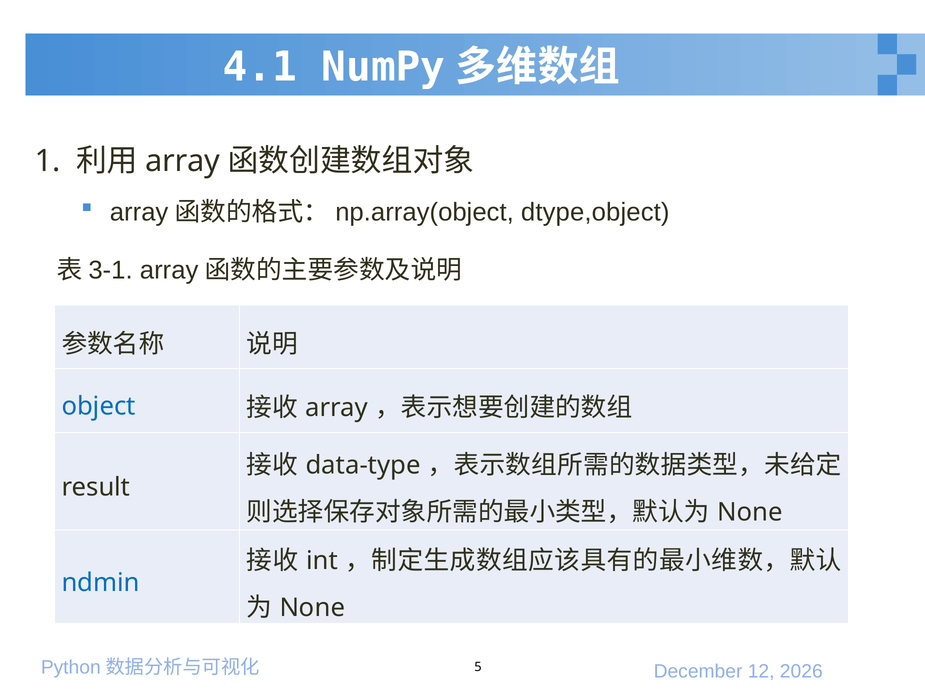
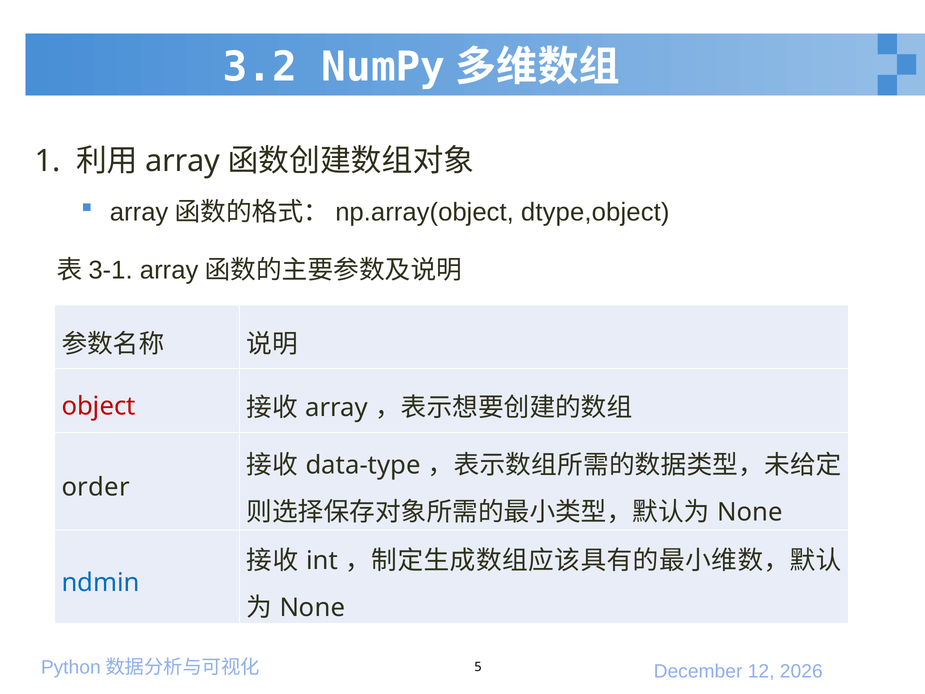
4.1: 4.1 -> 3.2 (260, 67)
object colour: blue -> red (99, 406)
result: result -> order (96, 487)
